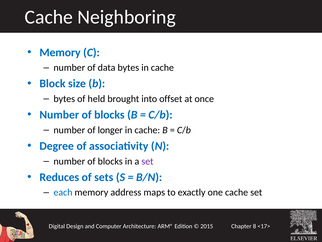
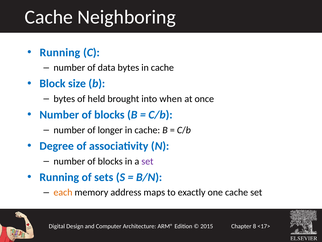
Memory: Memory -> Running (60, 52)
offset: offset -> when (171, 99)
Reduces: Reduces -> Running (59, 177)
each colour: blue -> orange (63, 192)
